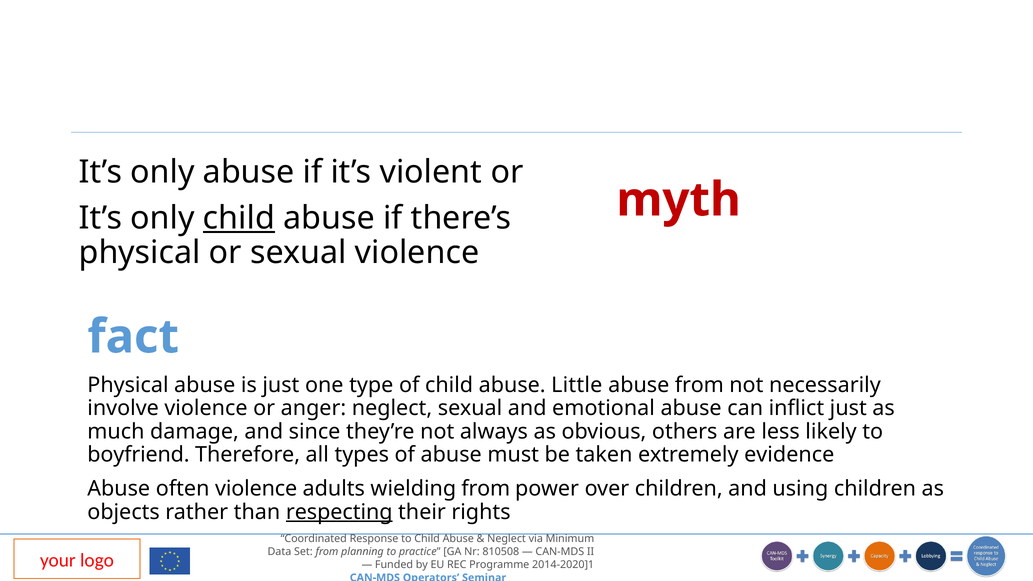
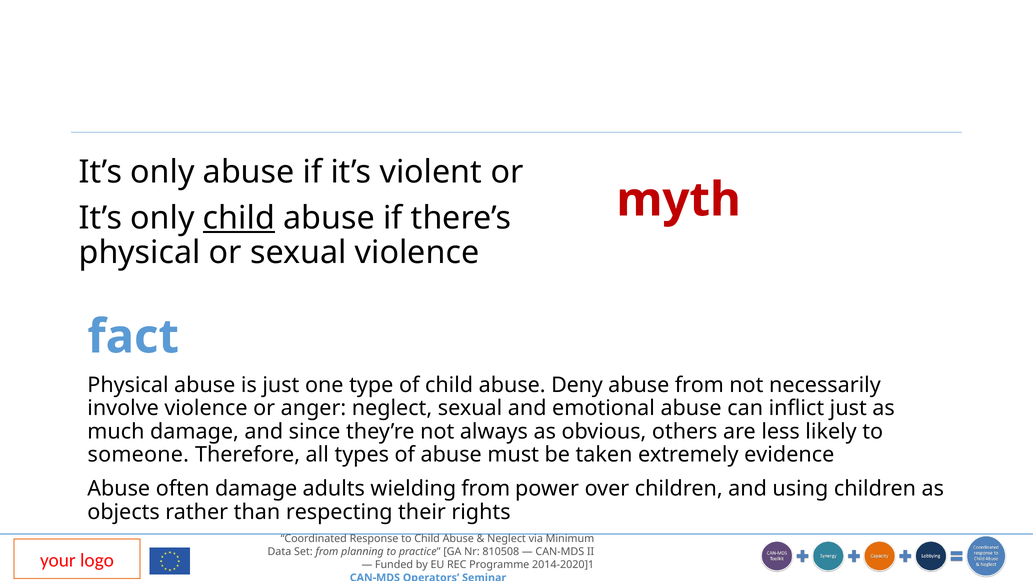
Little: Little -> Deny (577, 385)
boyfriend: boyfriend -> someone (138, 455)
often violence: violence -> damage (256, 489)
respecting underline: present -> none (339, 512)
